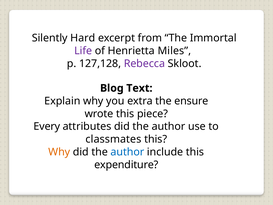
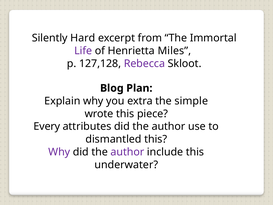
Text: Text -> Plan (139, 88)
ensure: ensure -> simple (191, 101)
classmates: classmates -> dismantled (113, 139)
Why colour: orange -> purple (59, 152)
author colour: blue -> purple (127, 152)
expenditure: expenditure -> underwater (126, 165)
